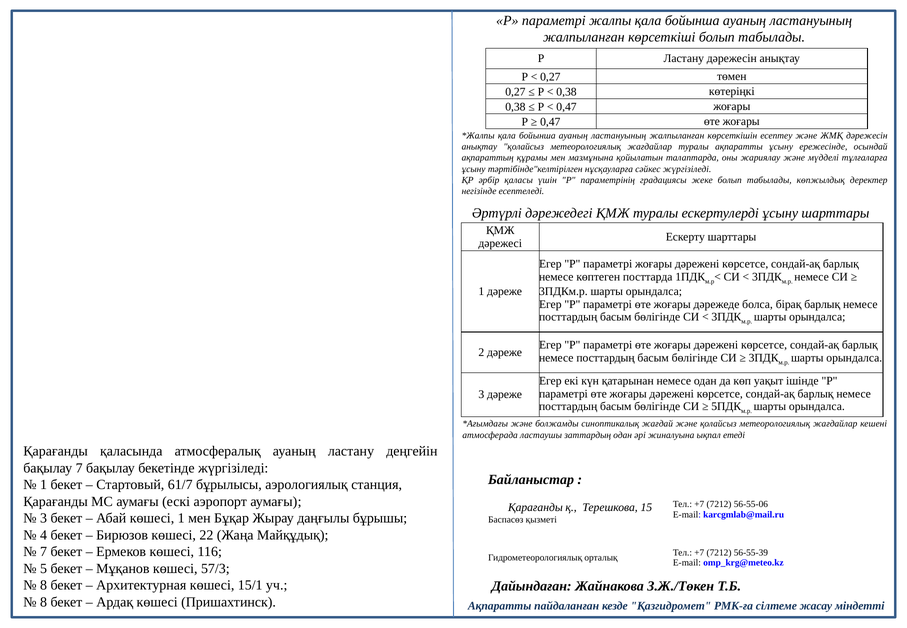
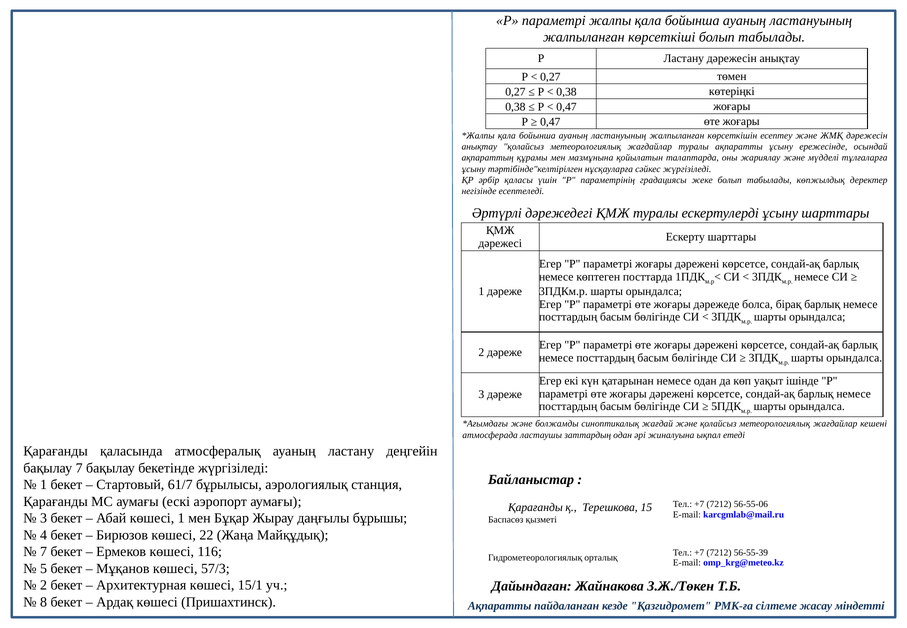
8: 8 -> 2 (44, 585)
